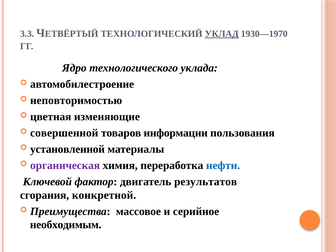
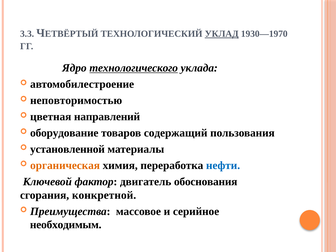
технологического underline: none -> present (134, 68)
изменяющие: изменяющие -> направлений (107, 117)
совершенной: совершенной -> оборудование (64, 133)
информации: информации -> содержащий (176, 133)
органическая colour: purple -> orange (65, 165)
результатов: результатов -> обоснования (206, 182)
